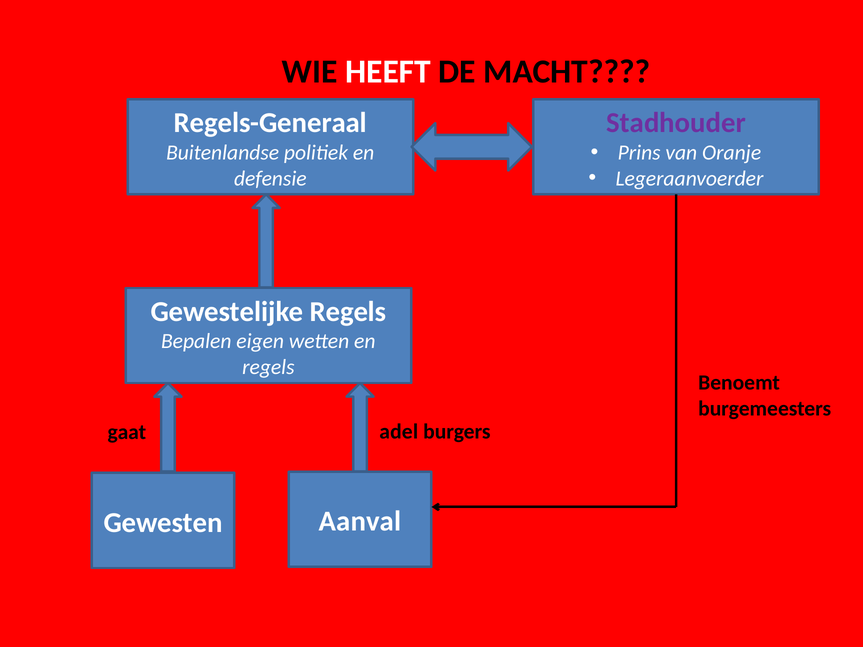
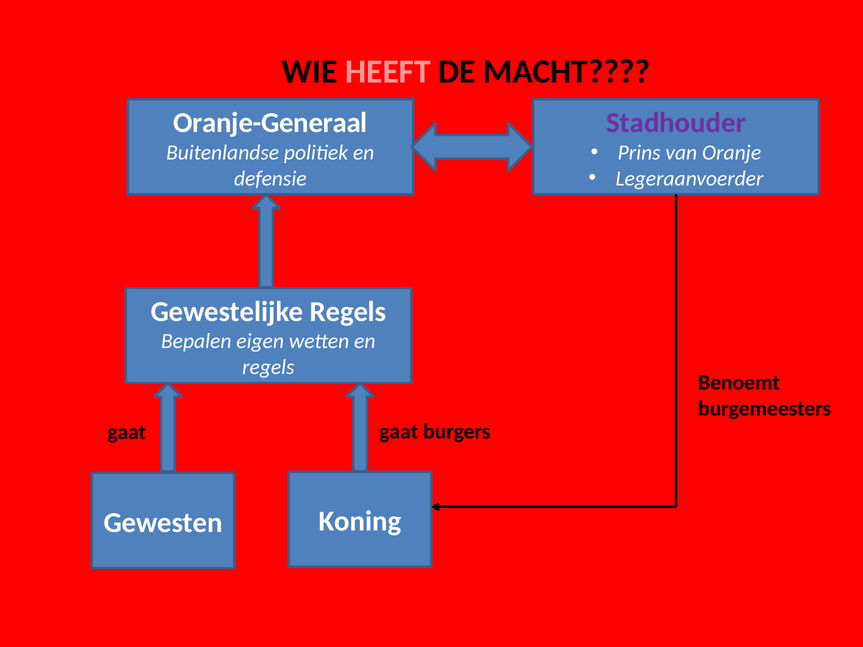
HEEFT colour: white -> pink (388, 72)
Regels-Generaal: Regels-Generaal -> Oranje-Generaal (270, 123)
adel: adel -> gaat (399, 432)
Aanval: Aanval -> Koning (360, 522)
